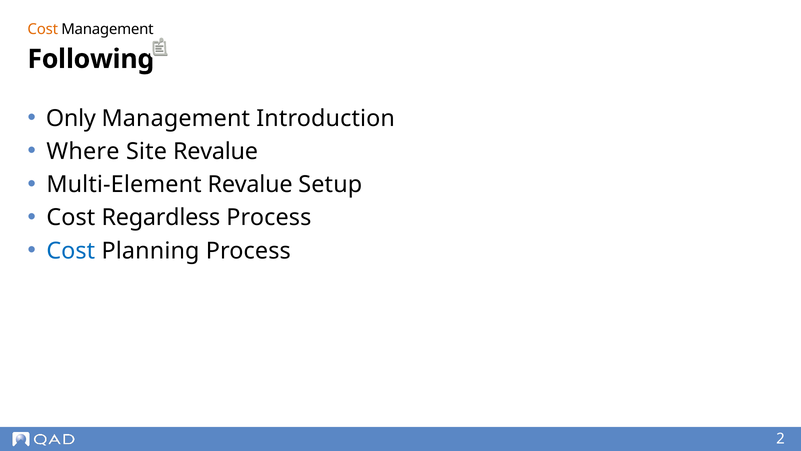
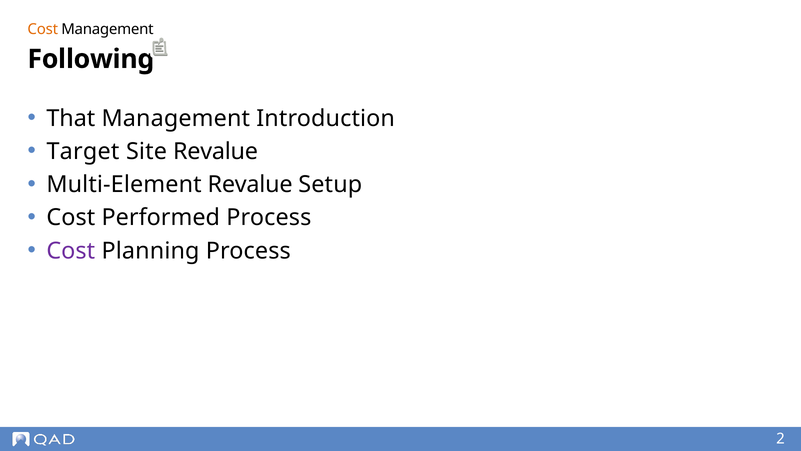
Only: Only -> That (71, 118)
Where: Where -> Target (83, 151)
Regardless: Regardless -> Performed (161, 217)
Cost colour: blue -> purple (71, 251)
